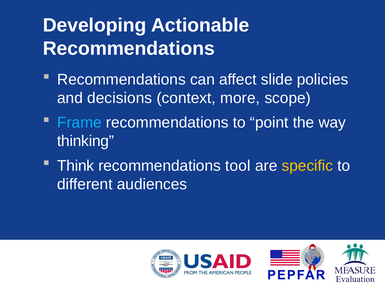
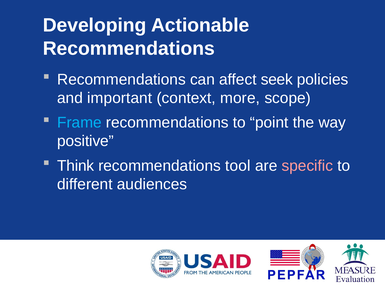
slide: slide -> seek (277, 79)
decisions: decisions -> important (120, 98)
thinking: thinking -> positive (85, 141)
specific colour: yellow -> pink (307, 166)
